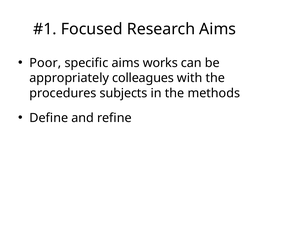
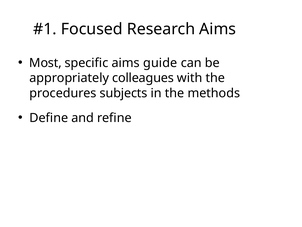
Poor: Poor -> Most (45, 63)
works: works -> guide (160, 63)
